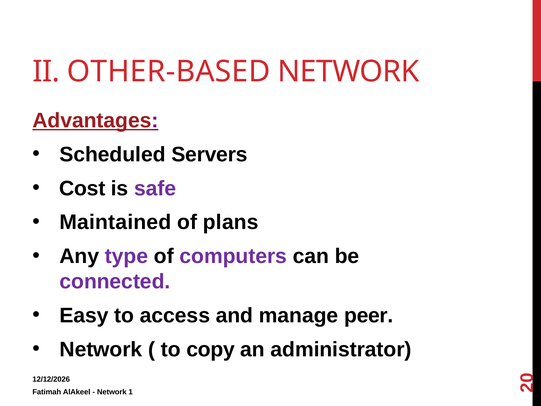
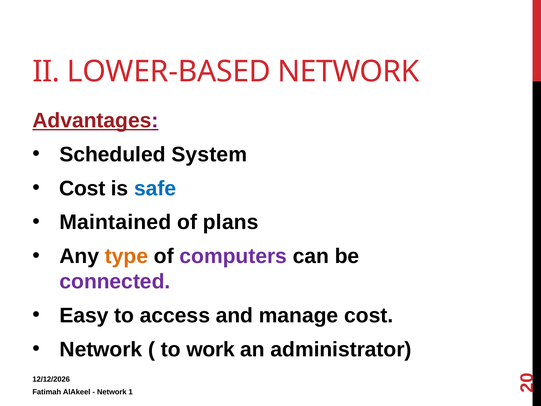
OTHER-BASED: OTHER-BASED -> LOWER-BASED (169, 72)
Servers: Servers -> System (209, 154)
safe colour: purple -> blue (155, 188)
type colour: purple -> orange (127, 256)
manage peer: peer -> cost (369, 315)
copy: copy -> work (211, 349)
